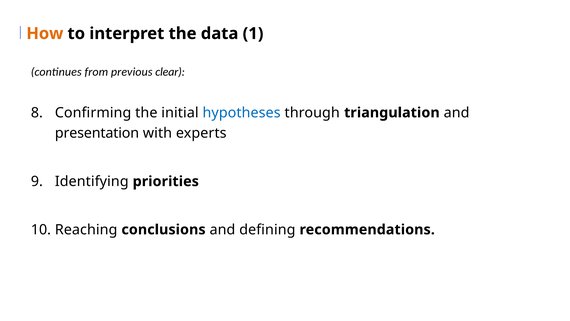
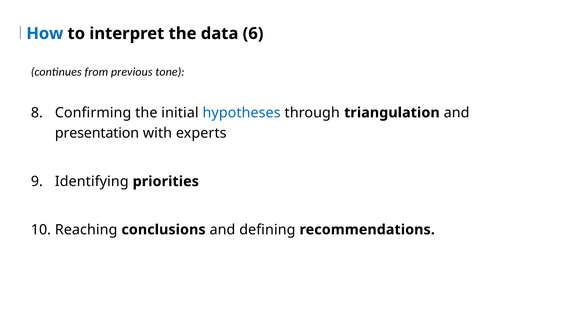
How colour: orange -> blue (45, 33)
1: 1 -> 6 (253, 33)
clear: clear -> tone (170, 72)
